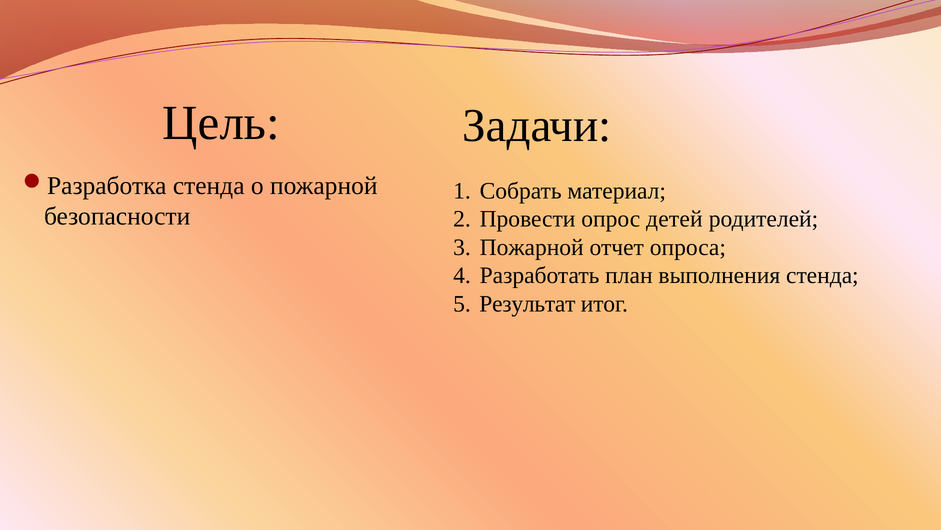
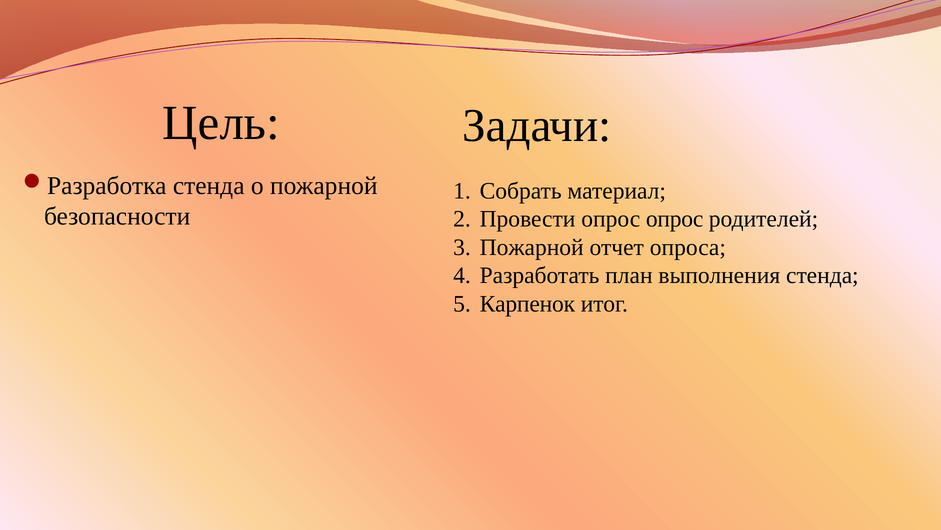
опрос детей: детей -> опрос (675, 219)
Результат: Результат -> Карпенок (527, 303)
